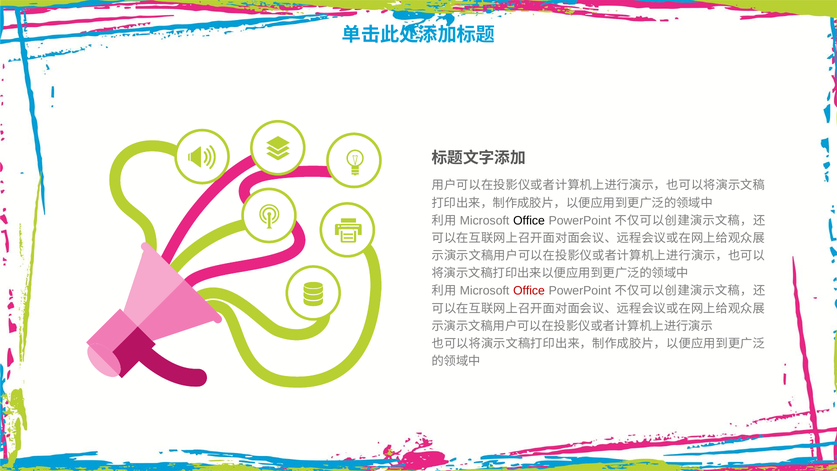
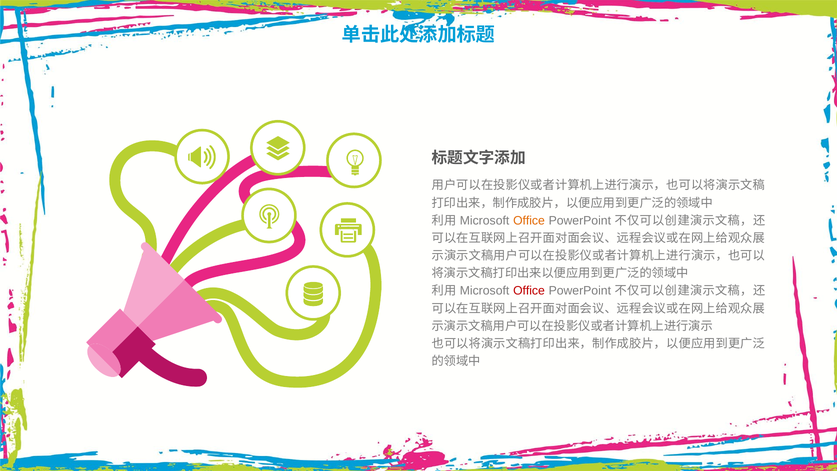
Office colour: black -> orange (529, 221)
